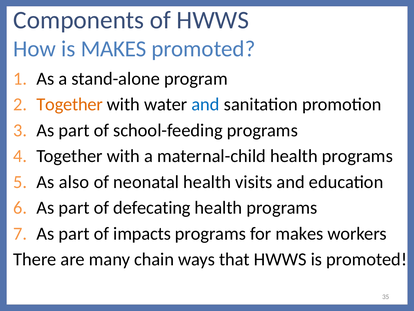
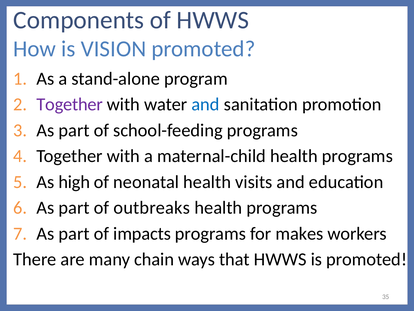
is MAKES: MAKES -> VISION (113, 49)
Together colour: orange -> purple (70, 104)
also: also -> high (74, 182)
defecating: defecating -> outbreaks (152, 208)
